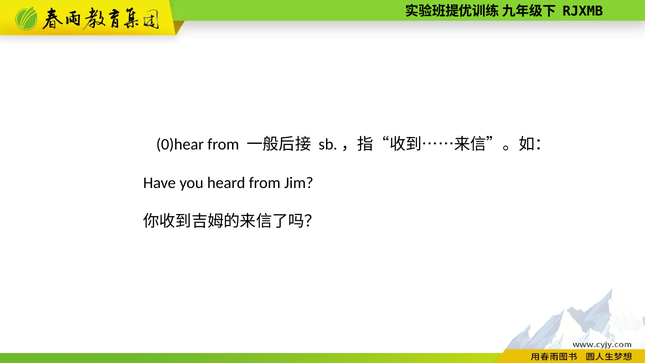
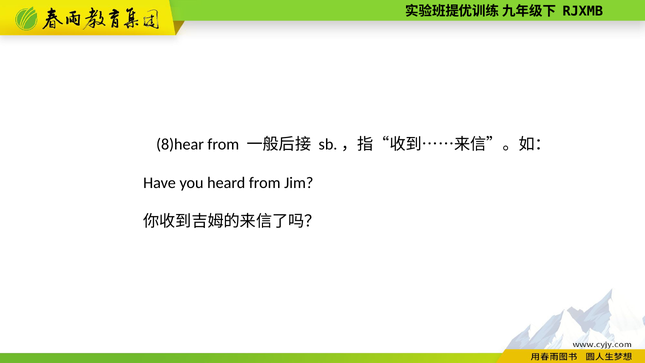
0)hear: 0)hear -> 8)hear (180, 144)
